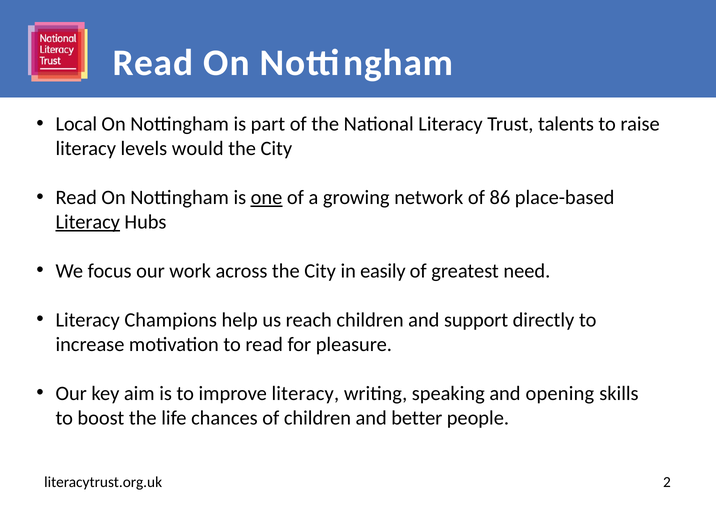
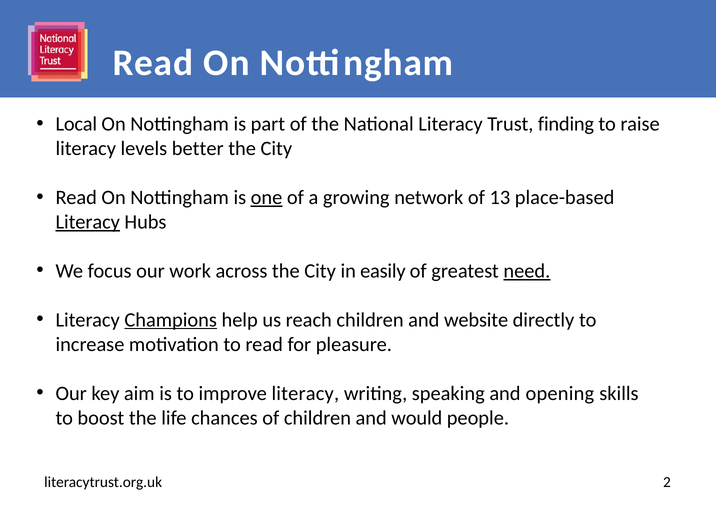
talents: talents -> finding (566, 124)
would: would -> better (198, 149)
86: 86 -> 13 (500, 198)
need underline: none -> present (527, 271)
Champions underline: none -> present (171, 320)
support: support -> website (476, 320)
better: better -> would (417, 418)
